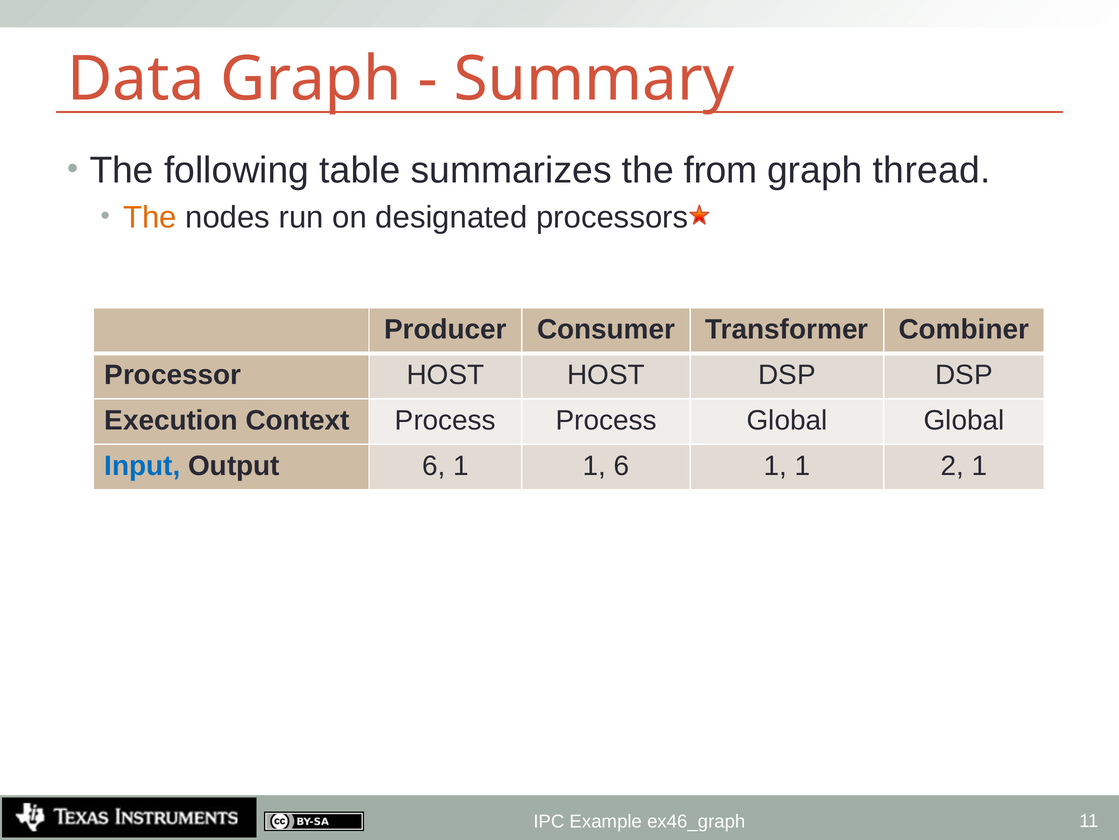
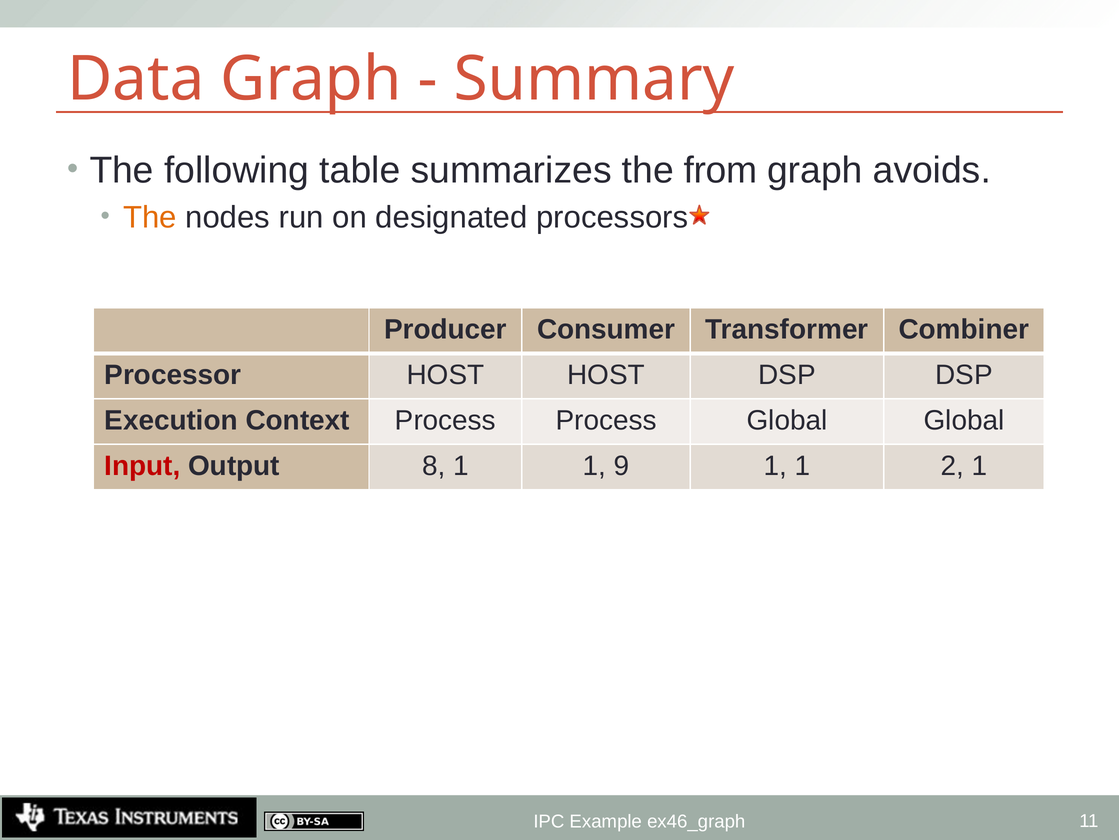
thread: thread -> avoids (932, 170)
Input colour: blue -> red (142, 466)
Output 6: 6 -> 8 (434, 466)
1 6: 6 -> 9 (622, 466)
